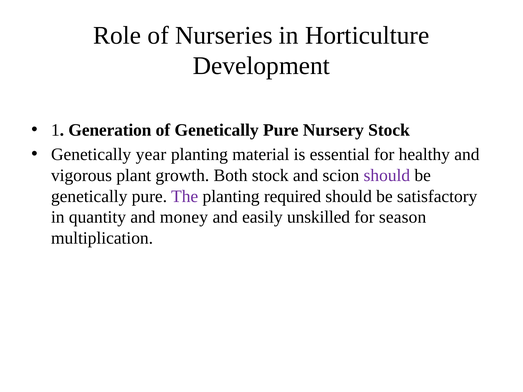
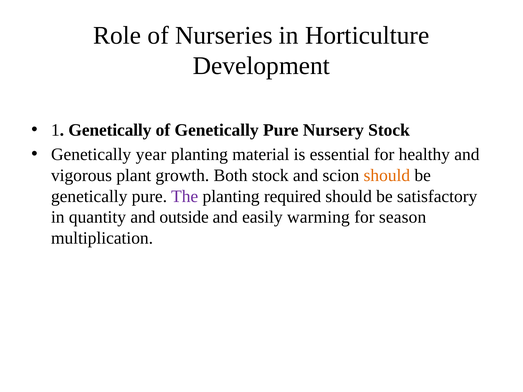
1 Generation: Generation -> Genetically (110, 130)
should colour: purple -> orange (387, 176)
money: money -> outside (184, 217)
unskilled: unskilled -> warming (318, 217)
